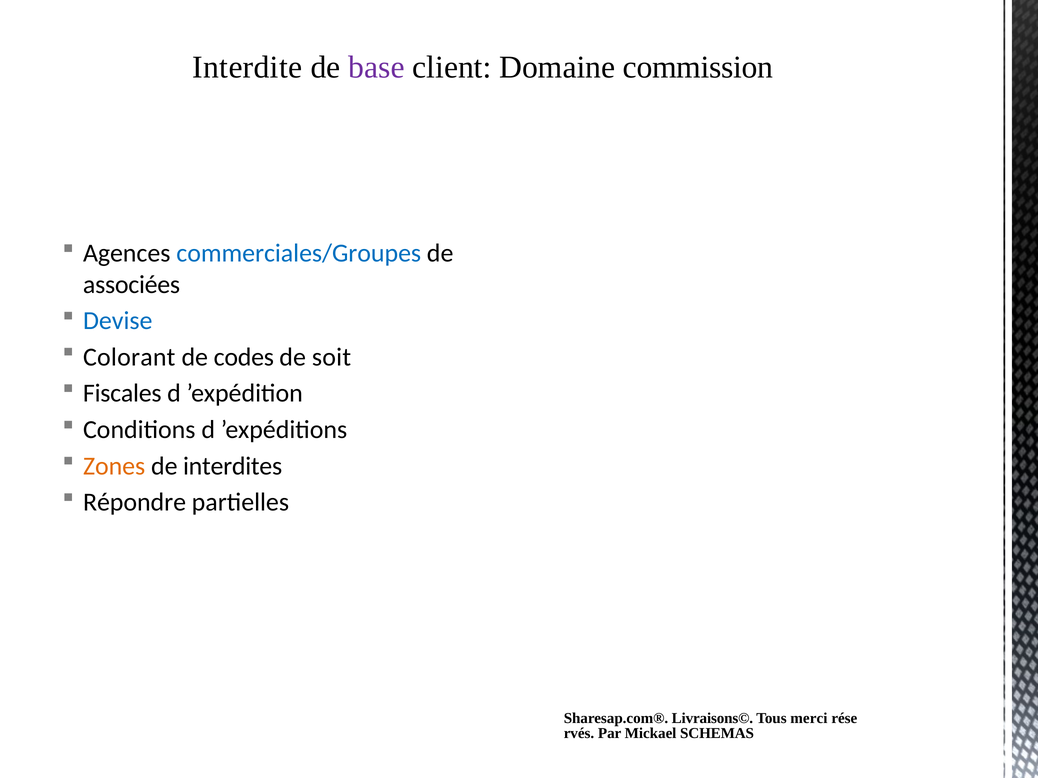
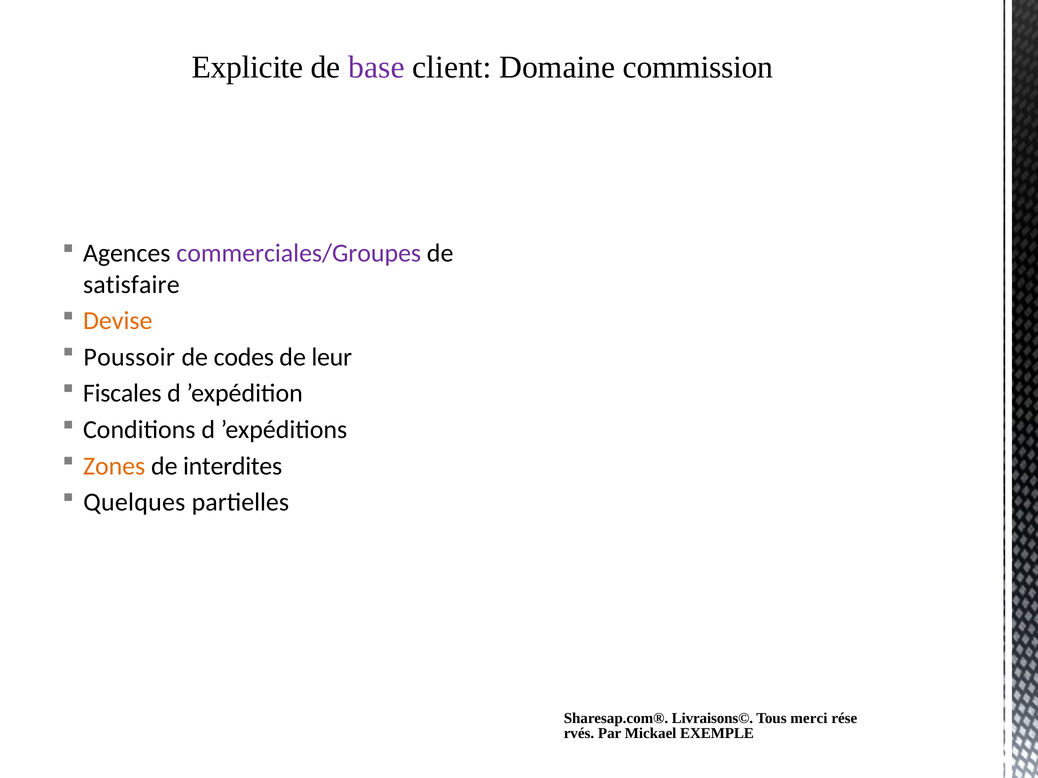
Interdite: Interdite -> Explicite (248, 67)
commerciales/Groupes colour: blue -> purple (299, 254)
associées: associées -> satisfaire (131, 285)
Devise colour: blue -> orange (118, 321)
Colorant: Colorant -> Poussoir (129, 357)
soit: soit -> leur (332, 357)
Répondre: Répondre -> Quelques (134, 503)
SCHEMAS: SCHEMAS -> EXEMPLE (717, 734)
